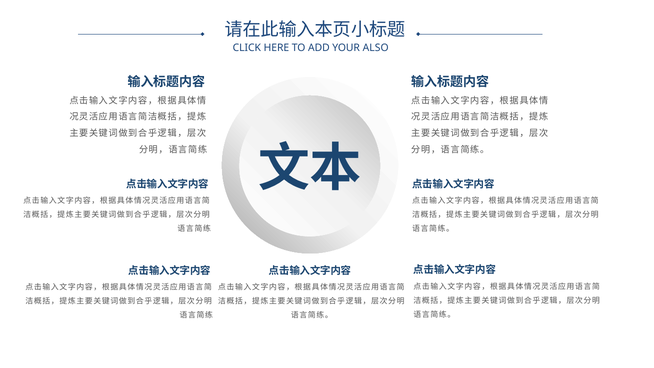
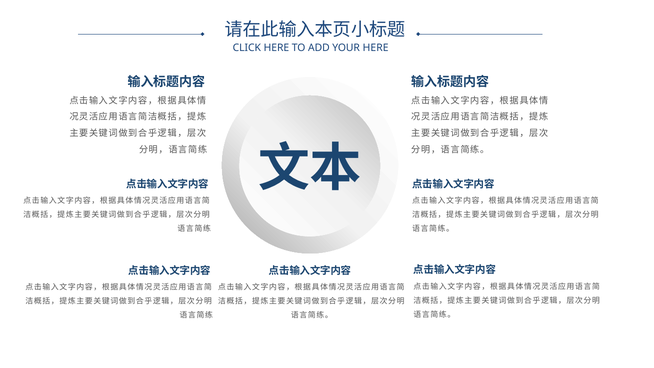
YOUR ALSO: ALSO -> HERE (376, 48)
